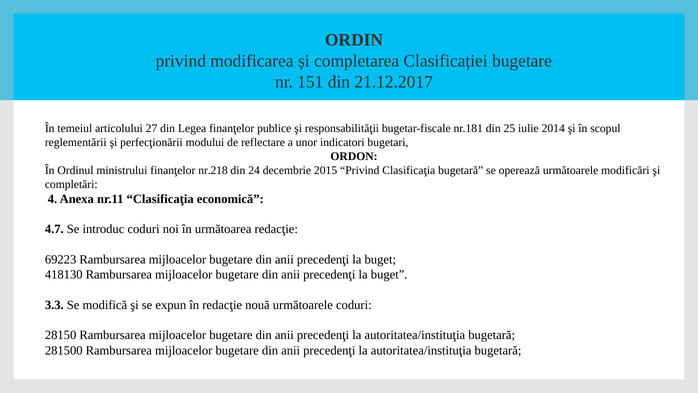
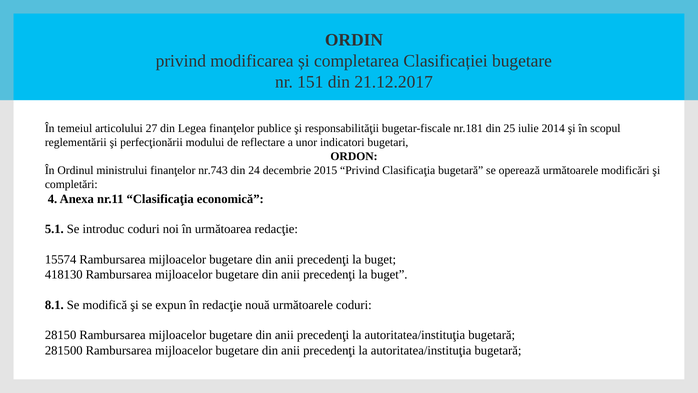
nr.218: nr.218 -> nr.743 (213, 170)
4.7: 4.7 -> 5.1 (54, 229)
69223: 69223 -> 15574 (61, 259)
3.3: 3.3 -> 8.1 (54, 305)
